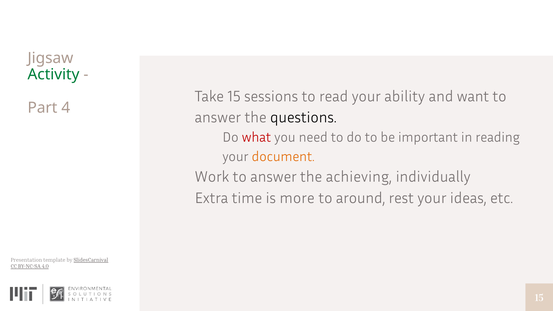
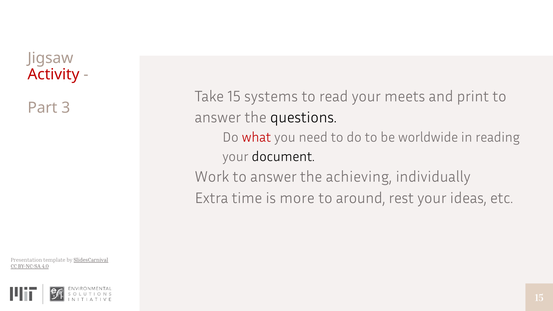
Activity colour: green -> red (54, 75)
sessions: sessions -> systems (271, 96)
ability: ability -> meets (405, 96)
want: want -> print (473, 96)
4: 4 -> 3 (66, 108)
important: important -> worldwide (428, 137)
document colour: orange -> black (283, 156)
